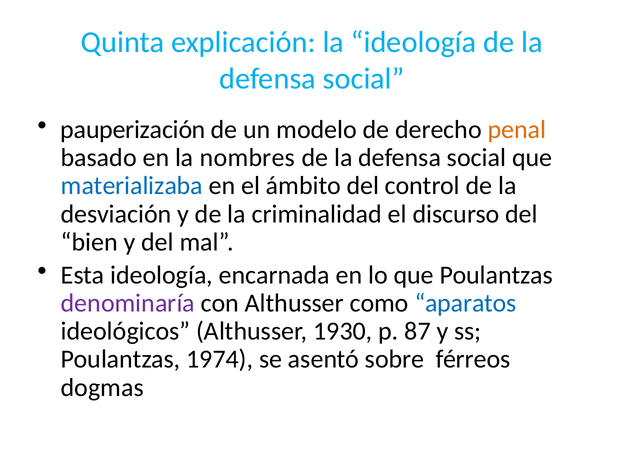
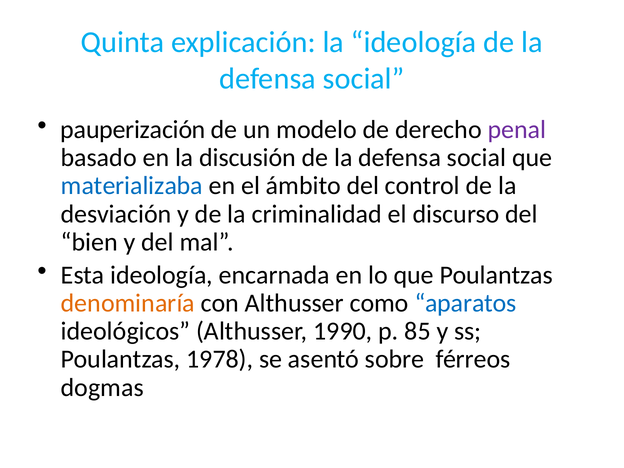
penal colour: orange -> purple (517, 130)
nombres: nombres -> discusión (248, 158)
denominaría colour: purple -> orange (128, 303)
1930: 1930 -> 1990 (343, 331)
87: 87 -> 85 (418, 331)
1974: 1974 -> 1978 (220, 359)
